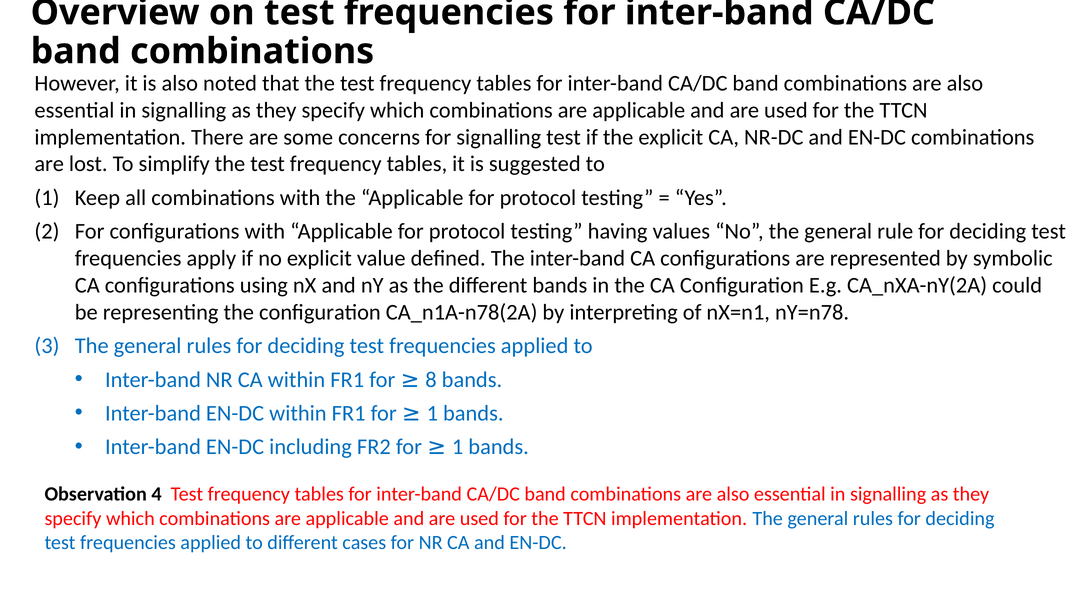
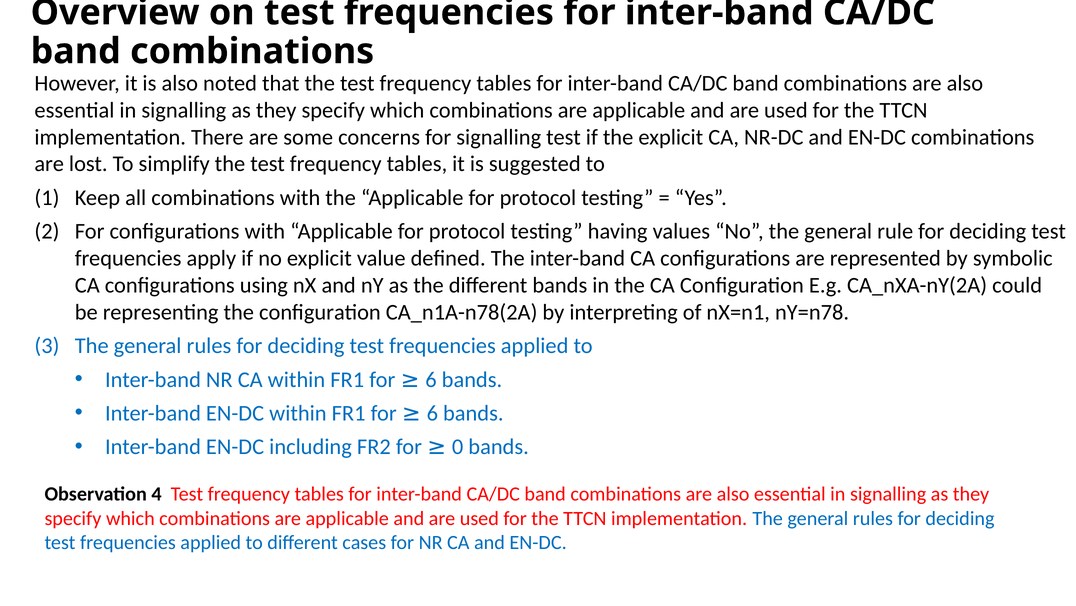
8: 8 -> 6 (431, 379)
1: 1 -> 6 (432, 413)
1: 1 -> 0 (458, 447)
